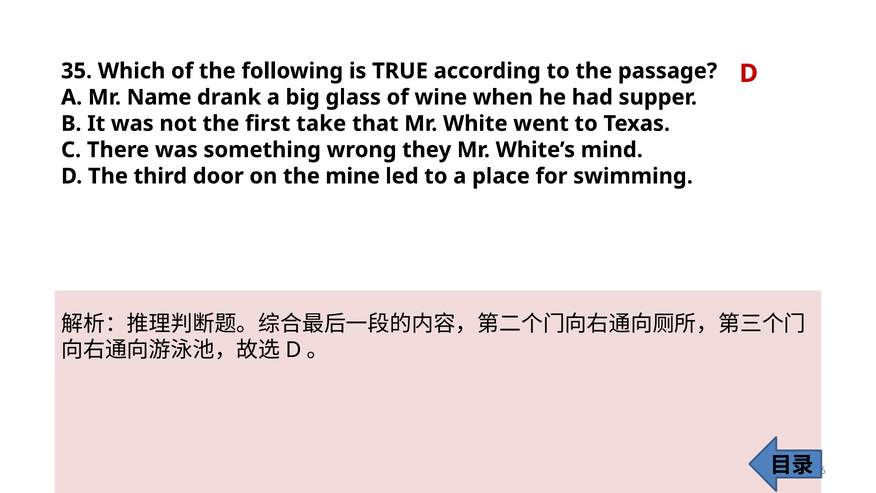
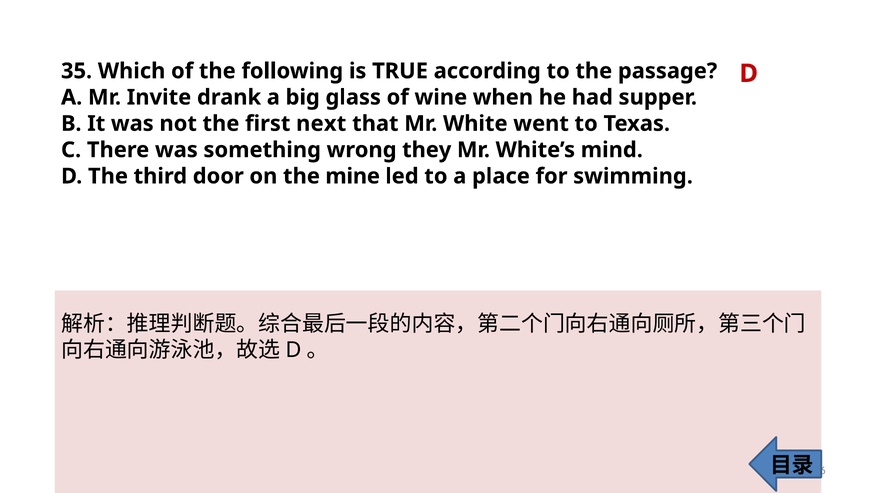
Name: Name -> Invite (159, 97)
take: take -> next (321, 124)
